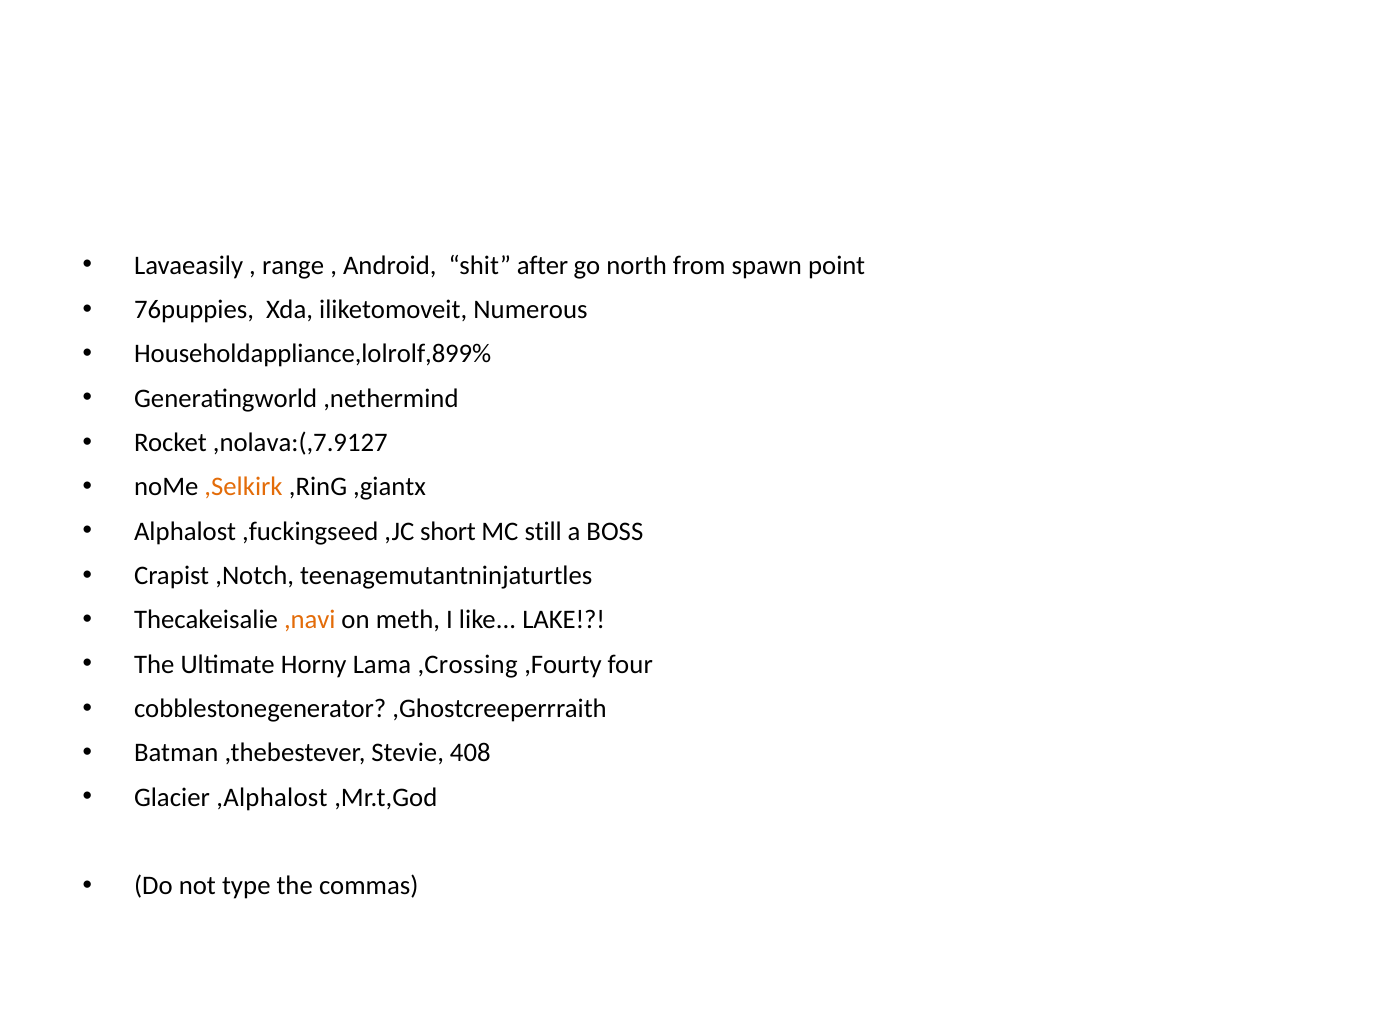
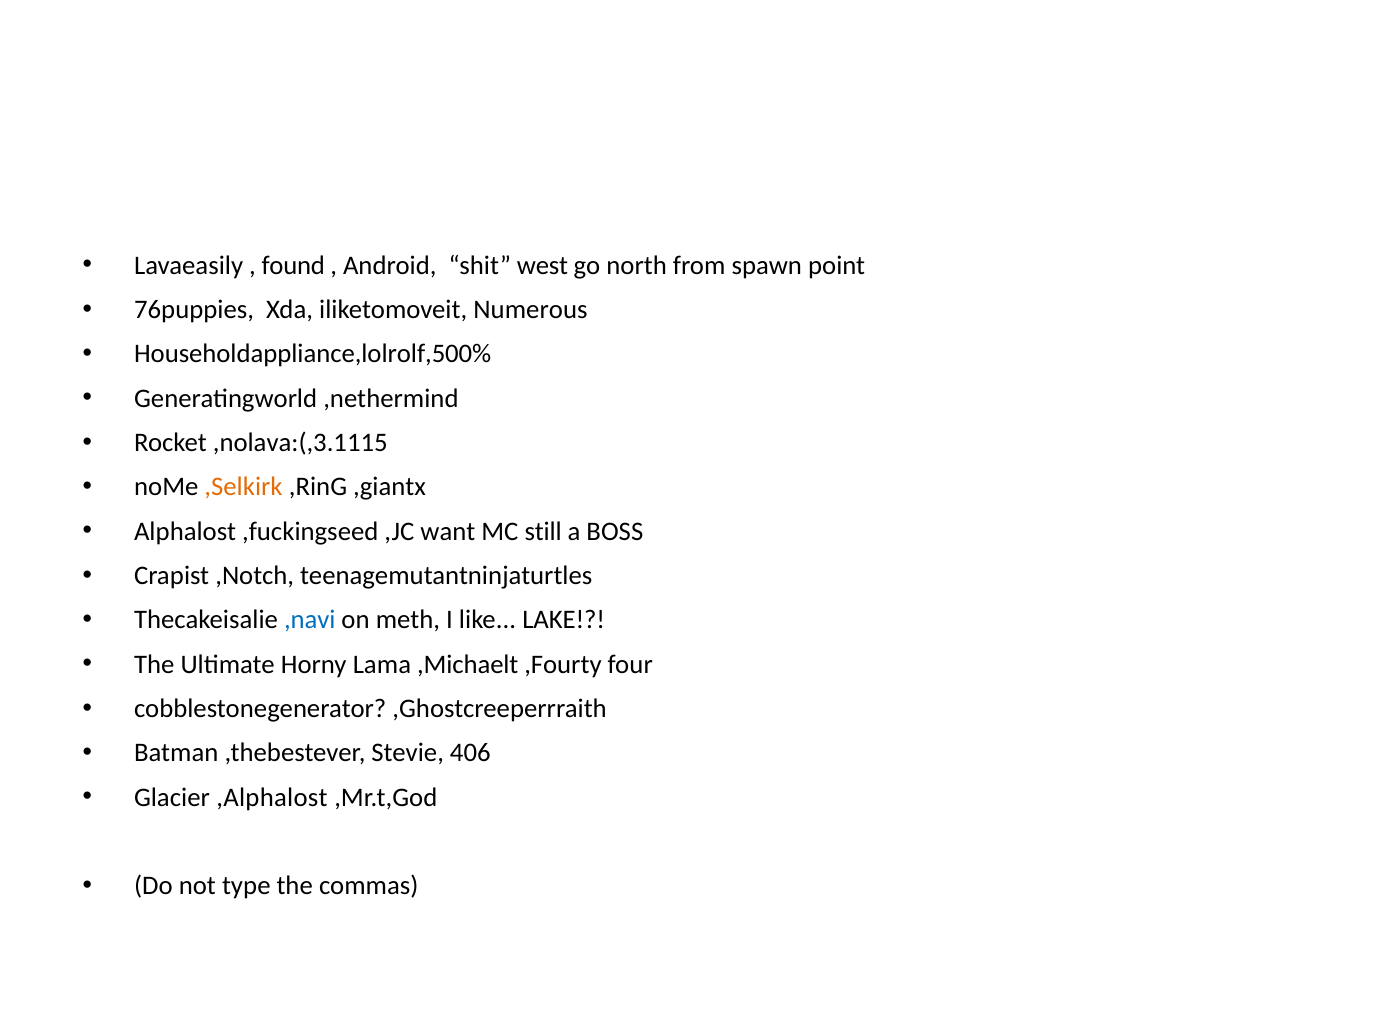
range: range -> found (293, 265)
after: after -> west (542, 265)
Householdappliance,lolrolf,899%: Householdappliance,lolrolf,899% -> Householdappliance,lolrolf,500% (313, 354)
,nolava:(,7.9127: ,nolava:(,7.9127 -> ,nolava:(,3.1115 (300, 443)
short: short -> want (448, 531)
,navi colour: orange -> blue (310, 620)
,Crossing: ,Crossing -> ,Michaelt (468, 664)
408: 408 -> 406 (470, 753)
